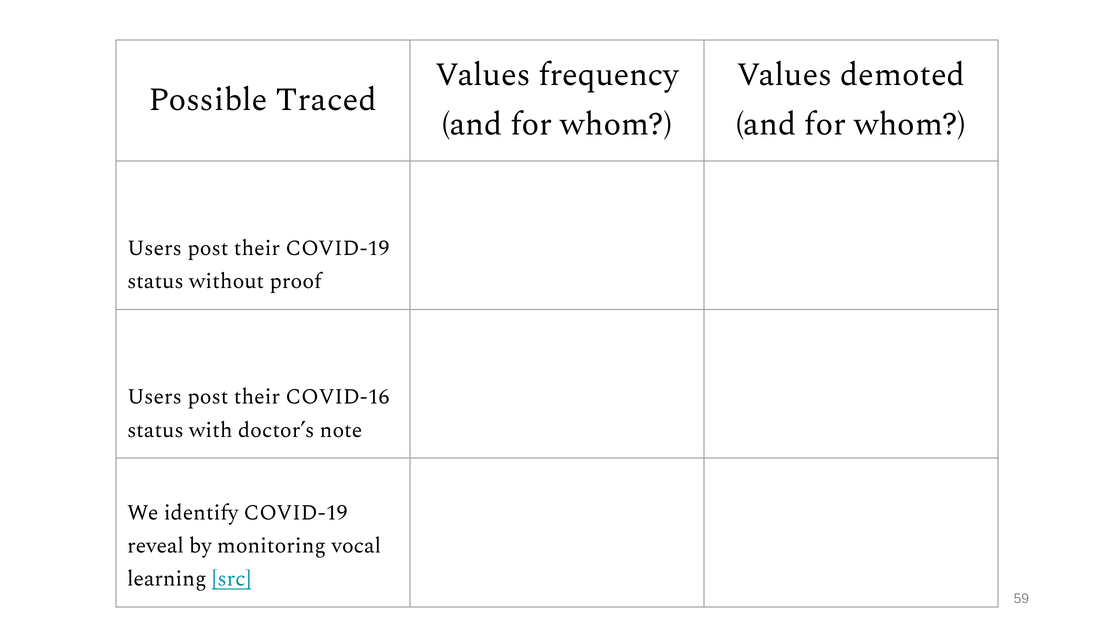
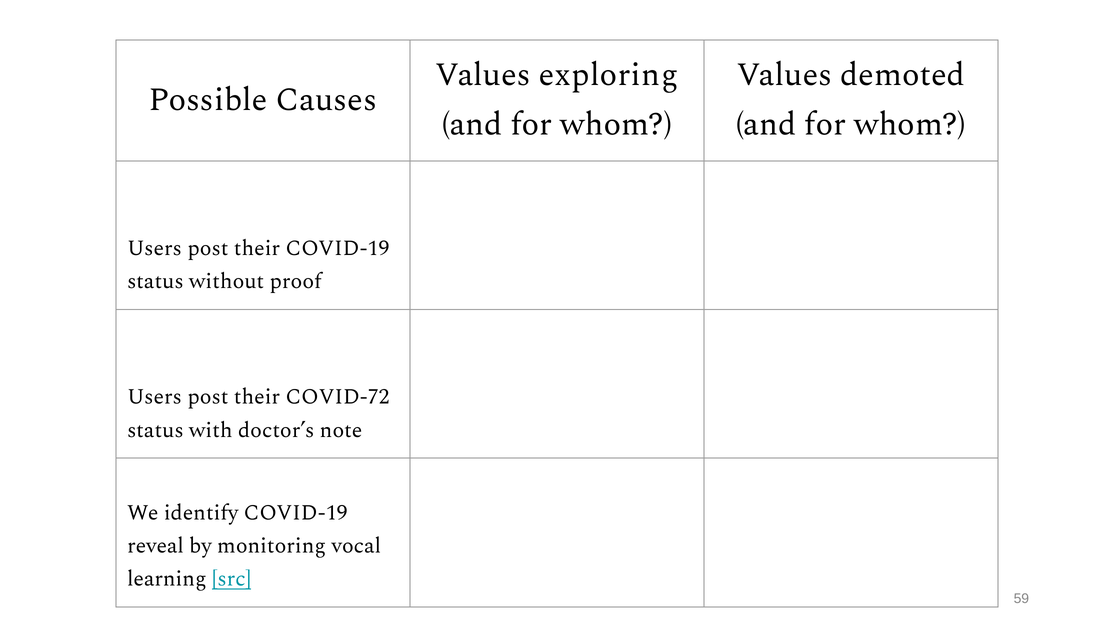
frequency: frequency -> exploring (609, 75)
Traced: Traced -> Causes (326, 99)
COVID-16: COVID-16 -> COVID-72 (337, 397)
